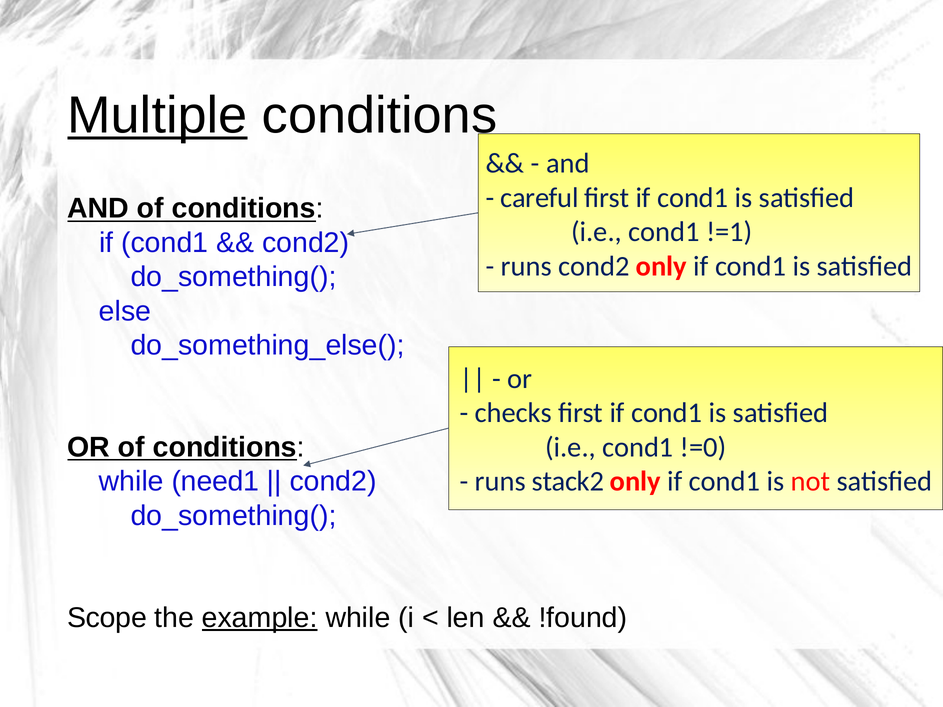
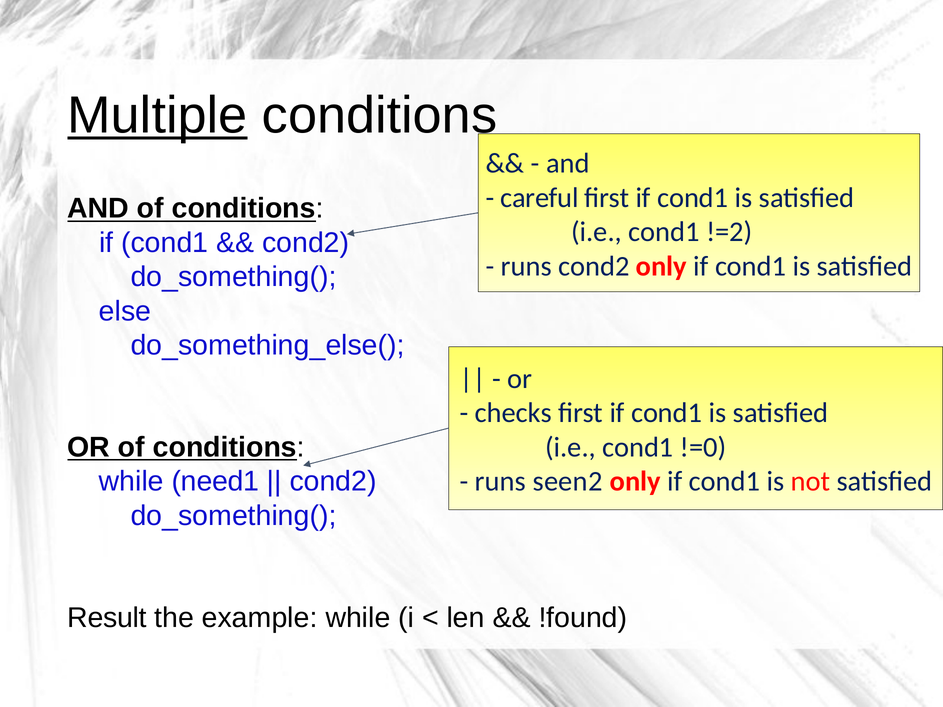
!=1: !=1 -> !=2 (729, 232)
stack2: stack2 -> seen2 (568, 482)
Scope: Scope -> Result (107, 618)
example underline: present -> none (260, 618)
